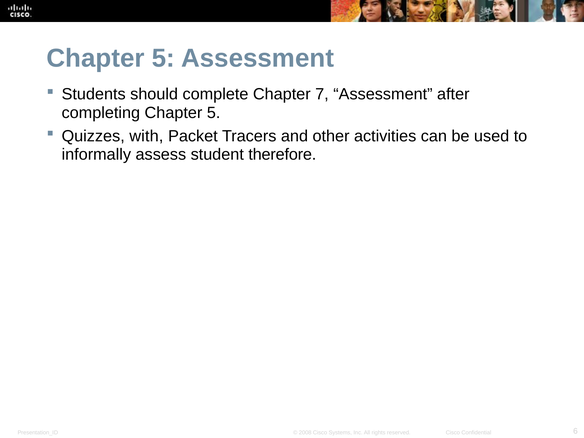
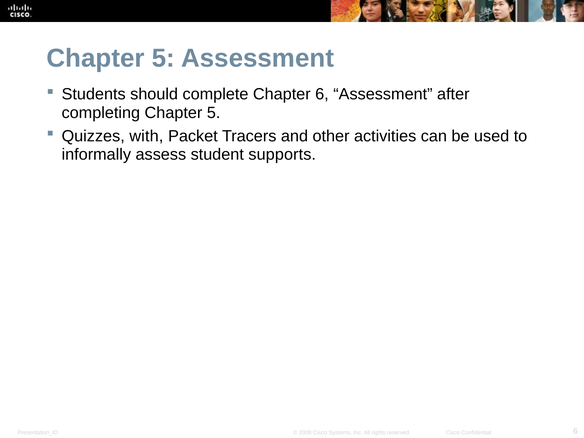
Chapter 7: 7 -> 6 (322, 94)
therefore: therefore -> supports (282, 155)
